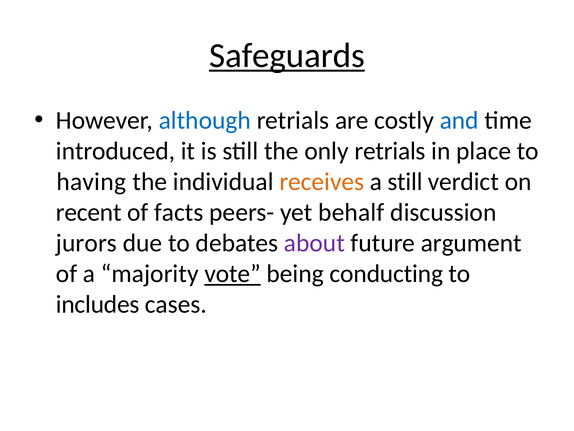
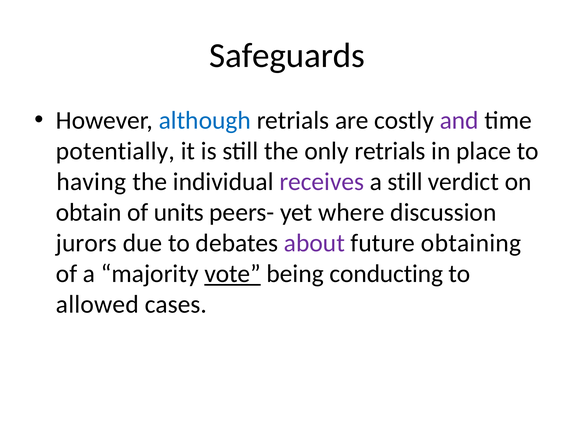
Safeguards underline: present -> none (287, 56)
and colour: blue -> purple (459, 120)
introduced: introduced -> potentially (115, 151)
receives colour: orange -> purple (322, 182)
recent: recent -> obtain (89, 212)
facts: facts -> units (179, 212)
behalf: behalf -> where (351, 212)
argument: argument -> obtaining (471, 243)
includes: includes -> allowed (97, 304)
